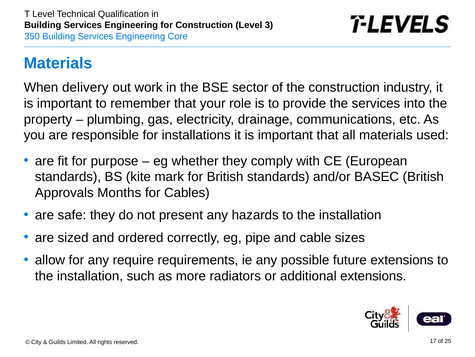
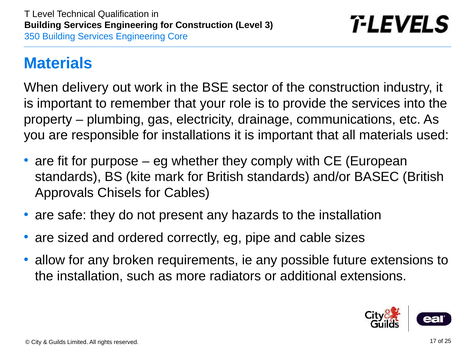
Months: Months -> Chisels (119, 192)
require: require -> broken (133, 260)
